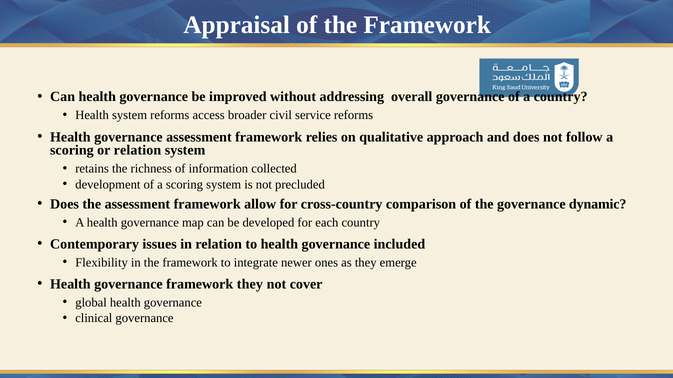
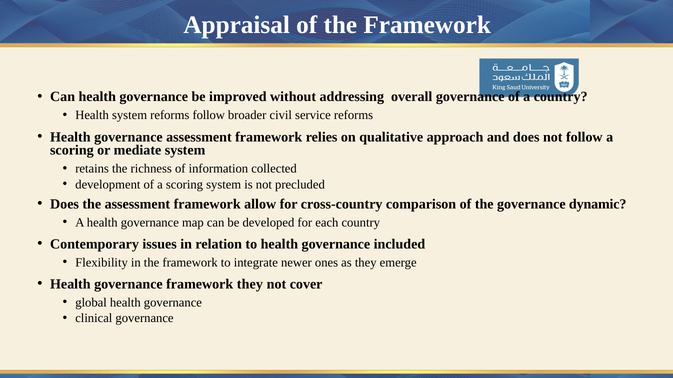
reforms access: access -> follow (209, 115)
or relation: relation -> mediate (138, 151)
